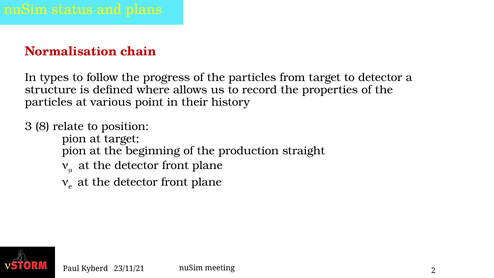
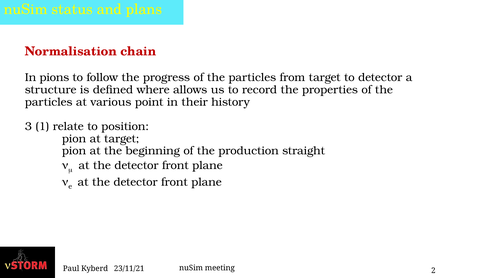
types: types -> pions (54, 77)
8: 8 -> 1 (42, 126)
